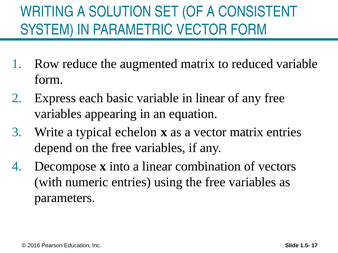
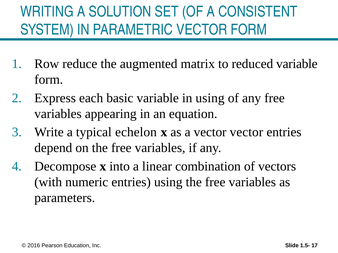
in linear: linear -> using (210, 98)
vector matrix: matrix -> vector (246, 132)
